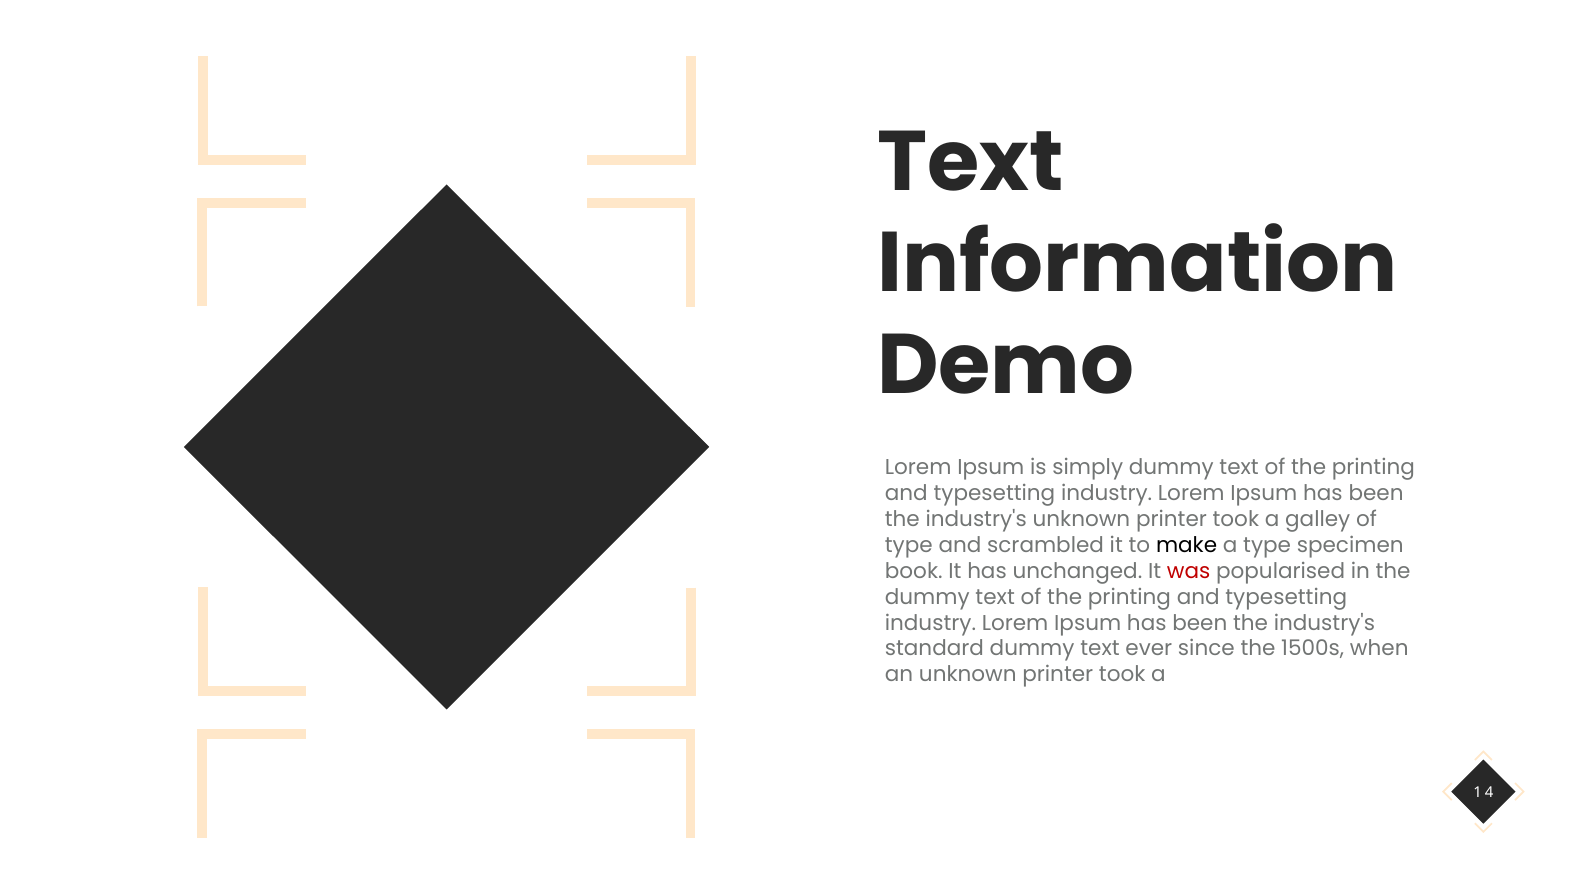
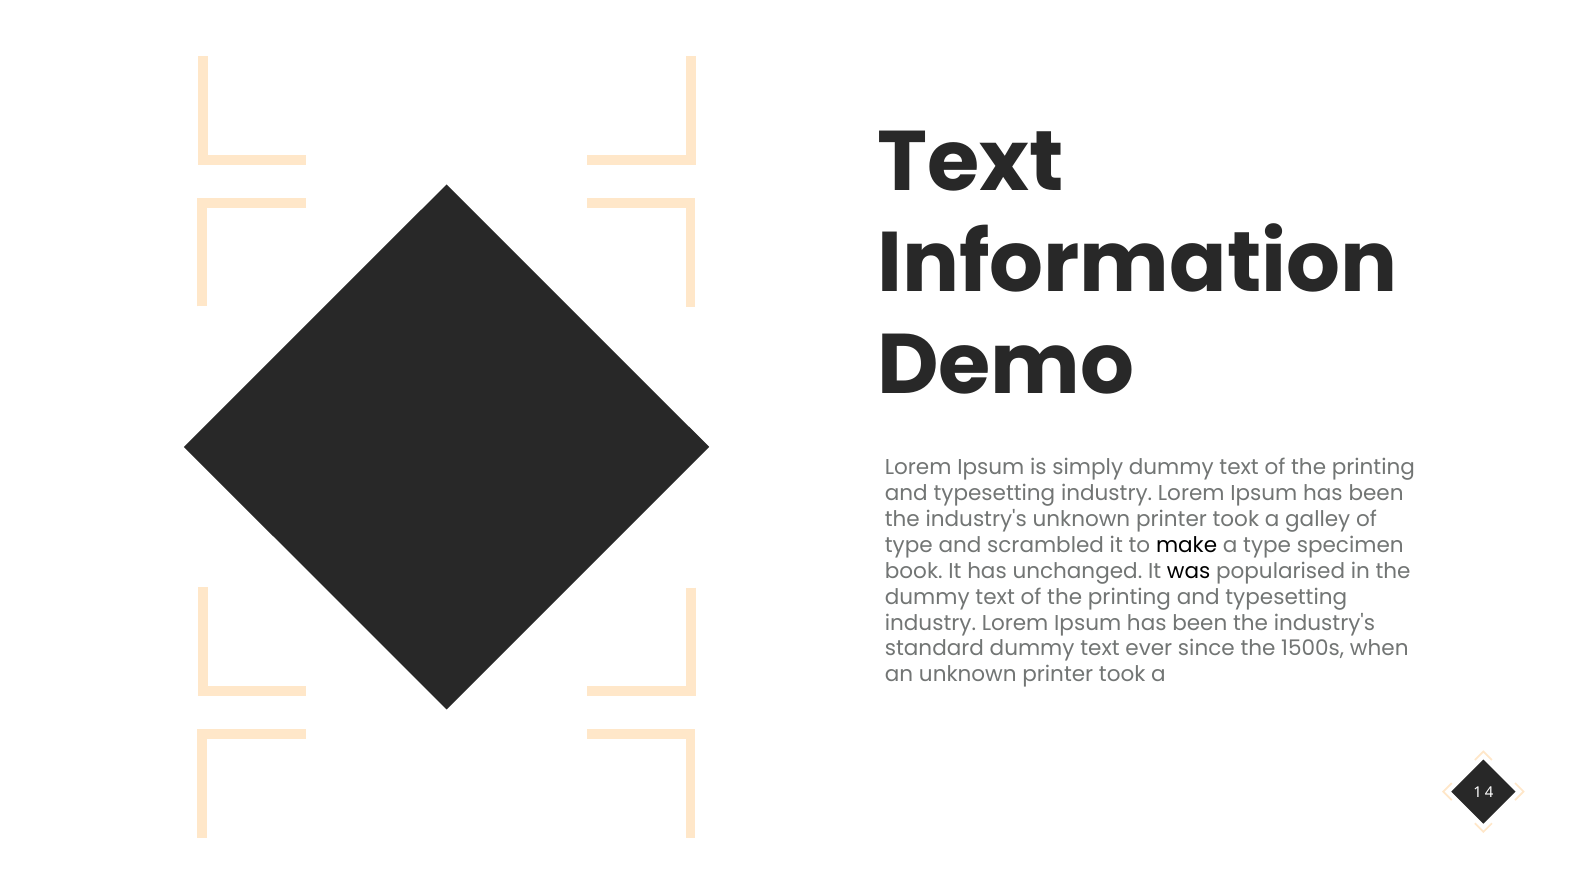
was colour: red -> black (1189, 571)
